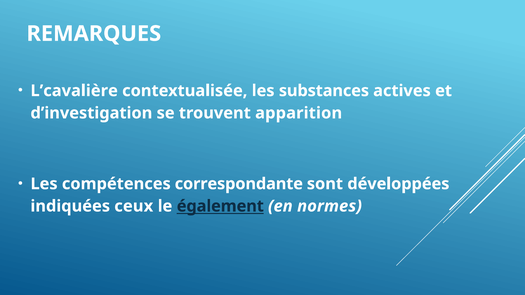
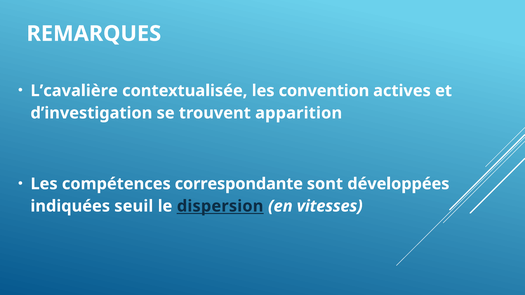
substances: substances -> convention (324, 91)
ceux: ceux -> seuil (134, 206)
également: également -> dispersion (220, 206)
normes: normes -> vitesses (330, 206)
